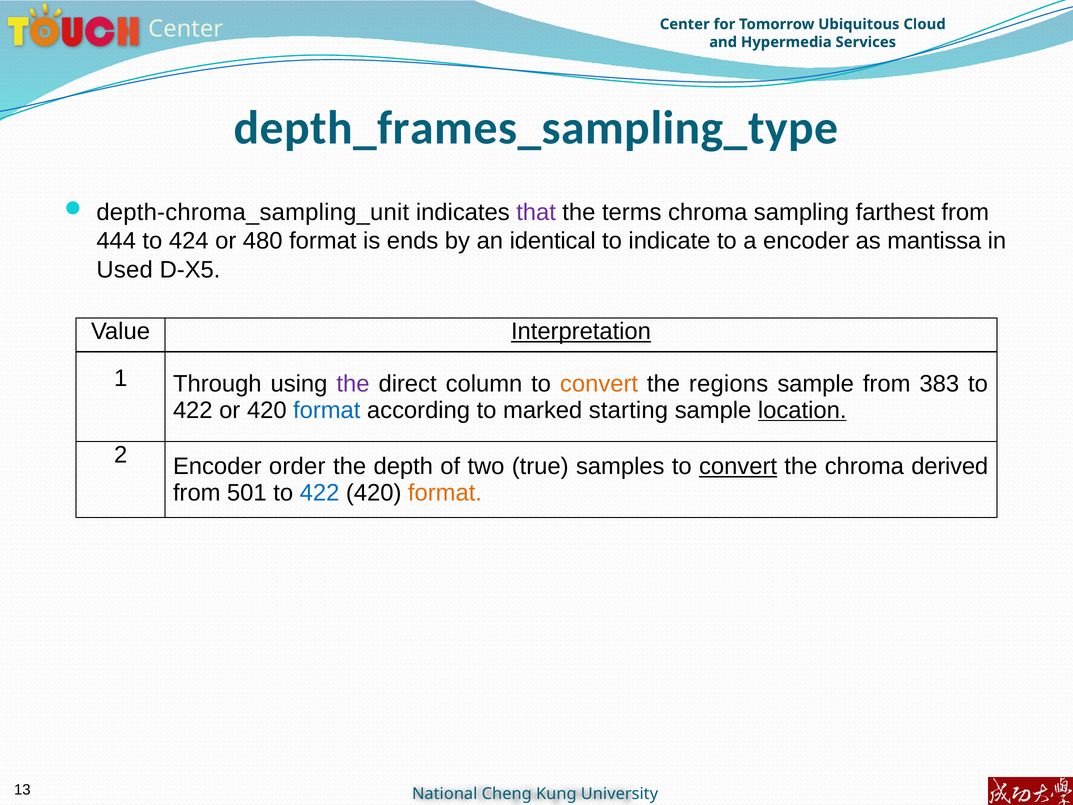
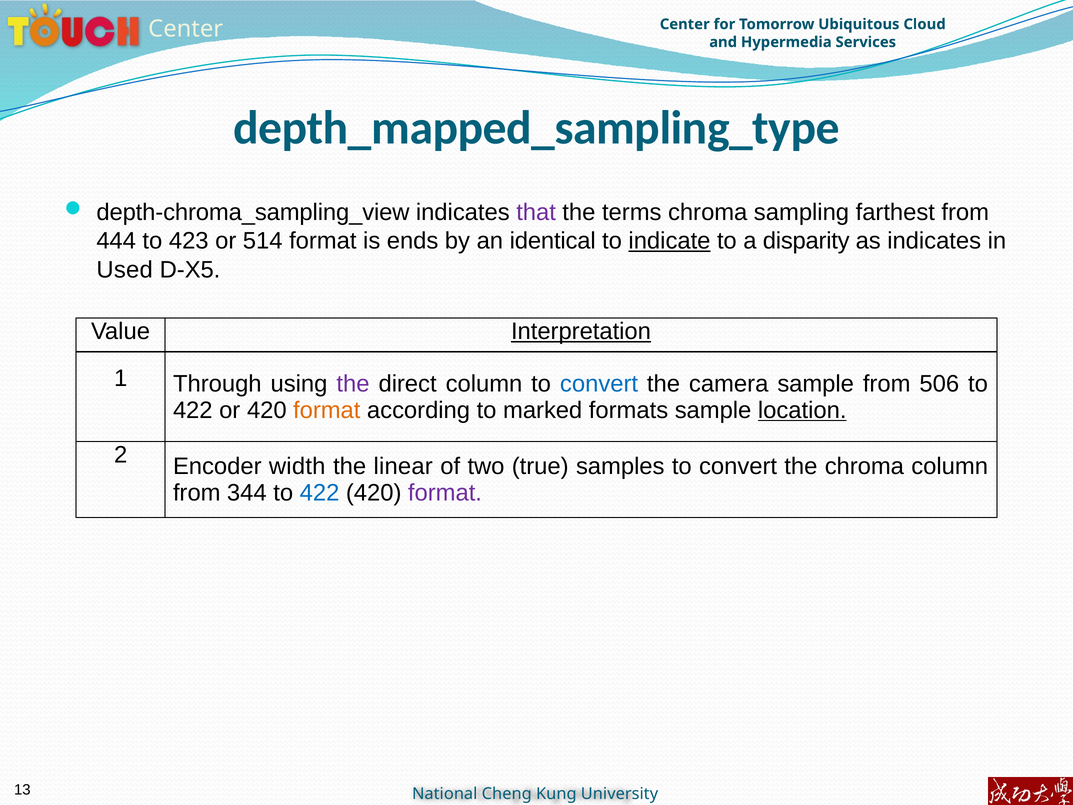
depth_frames_sampling_type: depth_frames_sampling_type -> depth_mapped_sampling_type (536, 128)
depth-chroma_sampling_unit: depth-chroma_sampling_unit -> depth-chroma_sampling_view (253, 212)
424: 424 -> 423 (189, 241)
480: 480 -> 514 (263, 241)
indicate underline: none -> present (669, 241)
a encoder: encoder -> disparity (806, 241)
as mantissa: mantissa -> indicates (934, 241)
convert colour: orange -> blue (599, 384)
regions: regions -> camera (729, 384)
383: 383 -> 506 (939, 384)
format colour: blue -> orange (327, 410)
starting: starting -> formats (629, 410)
order: order -> width (297, 466)
depth: depth -> linear (403, 466)
convert underline: present -> none (738, 466)
chroma derived: derived -> column (950, 466)
501: 501 -> 344 (247, 493)
format colour: orange -> purple (445, 493)
